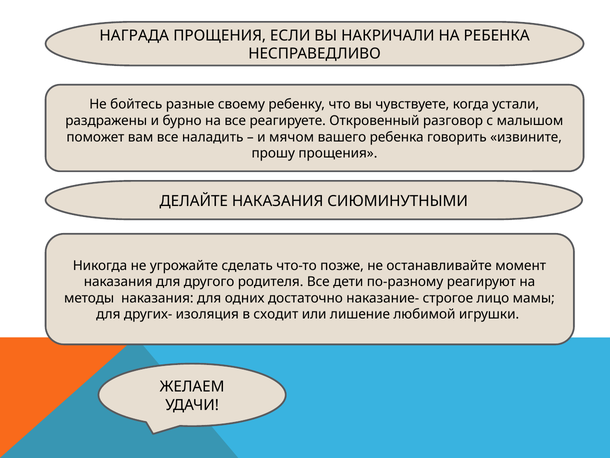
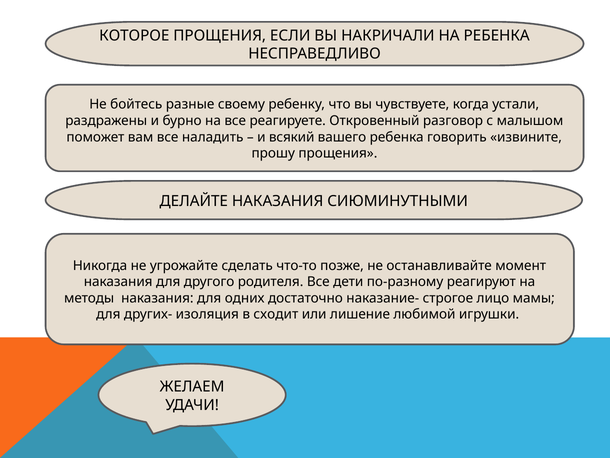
НАГРАДА: НАГРАДА -> КОТОРОЕ (134, 36)
мячом: мячом -> всякий (292, 137)
